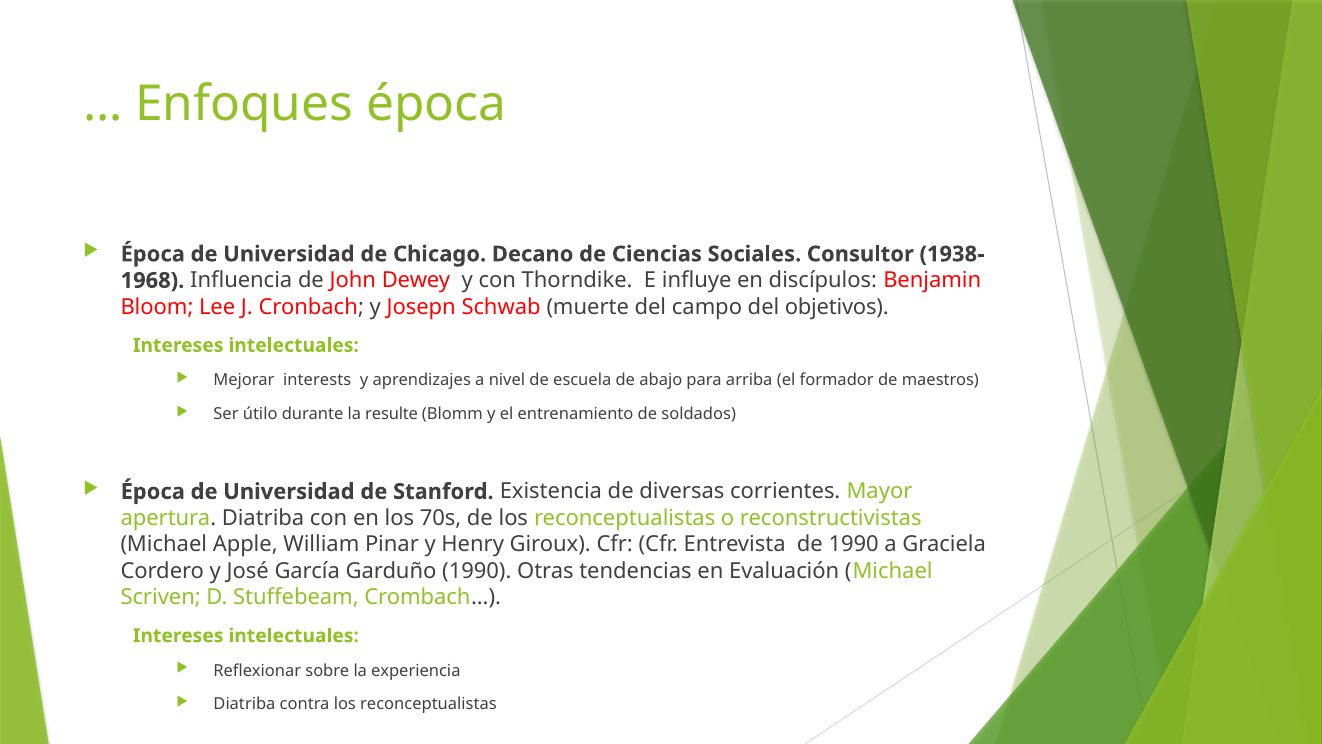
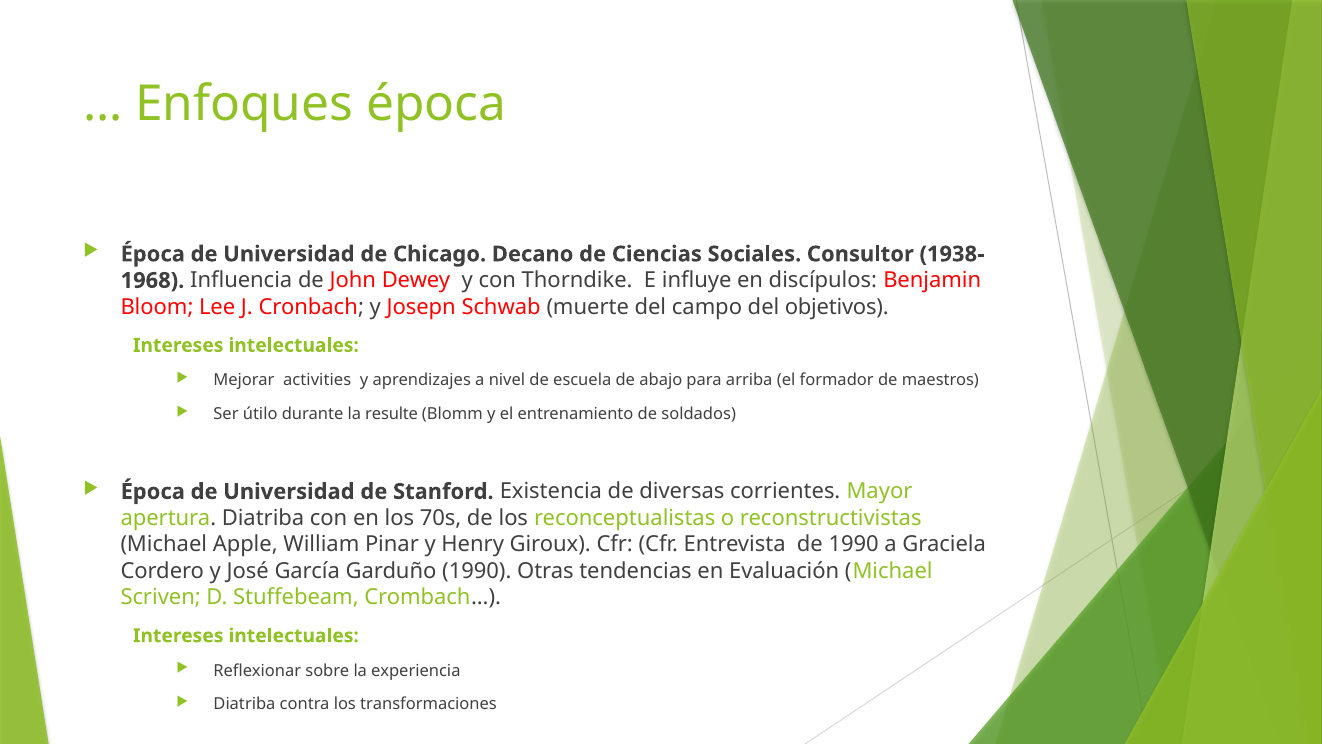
interests: interests -> activities (317, 380)
contra los reconceptualistas: reconceptualistas -> transformaciones (428, 704)
